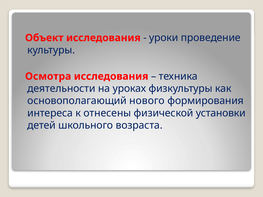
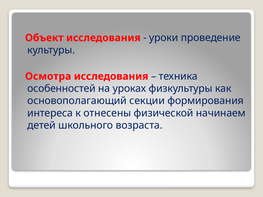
деятельности: деятельности -> особенностей (61, 89)
нового: нового -> секции (147, 101)
установки: установки -> начинаем (221, 113)
